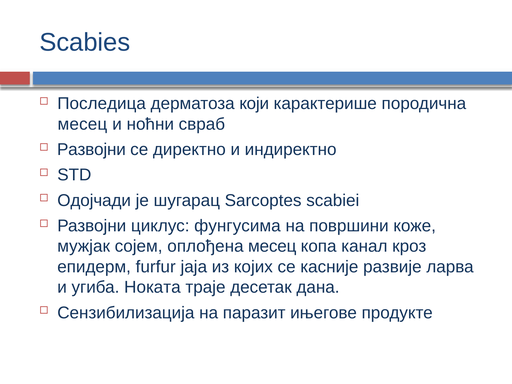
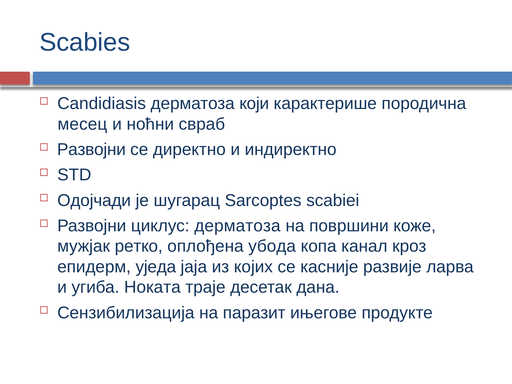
Последица: Последица -> Candidiasis (102, 104)
циклус фунгусима: фунгусима -> дерматоза (237, 226)
сојем: сојем -> ретко (139, 246)
оплођена месец: месец -> убода (272, 246)
furfur: furfur -> уједа (156, 267)
